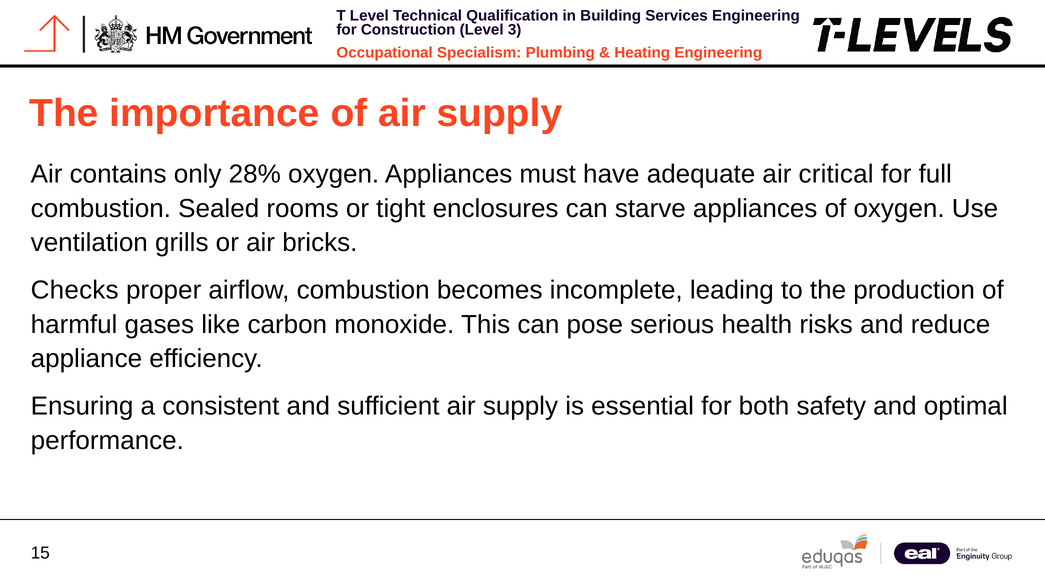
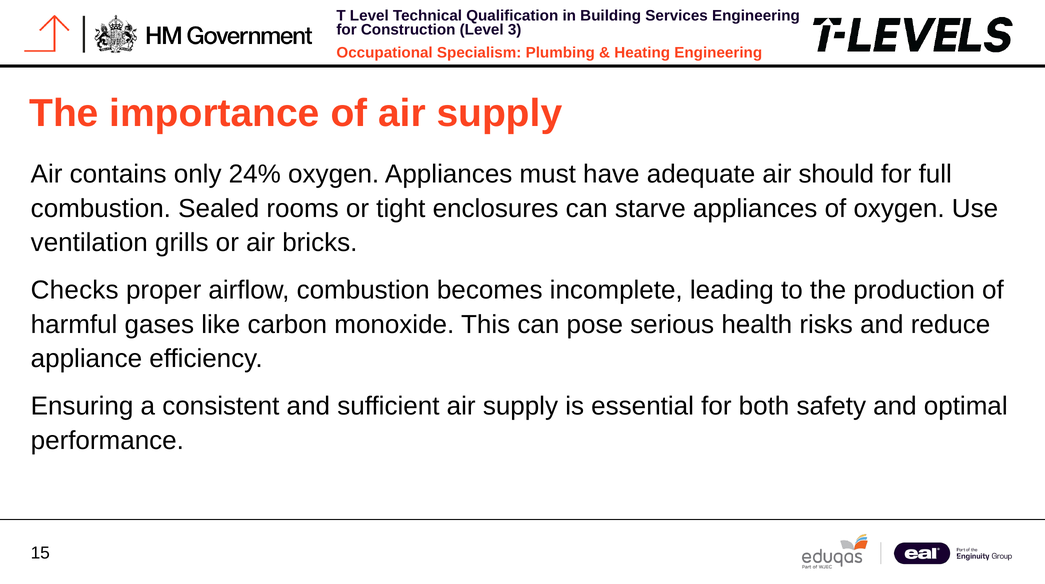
28%: 28% -> 24% (255, 174)
critical: critical -> should (836, 174)
